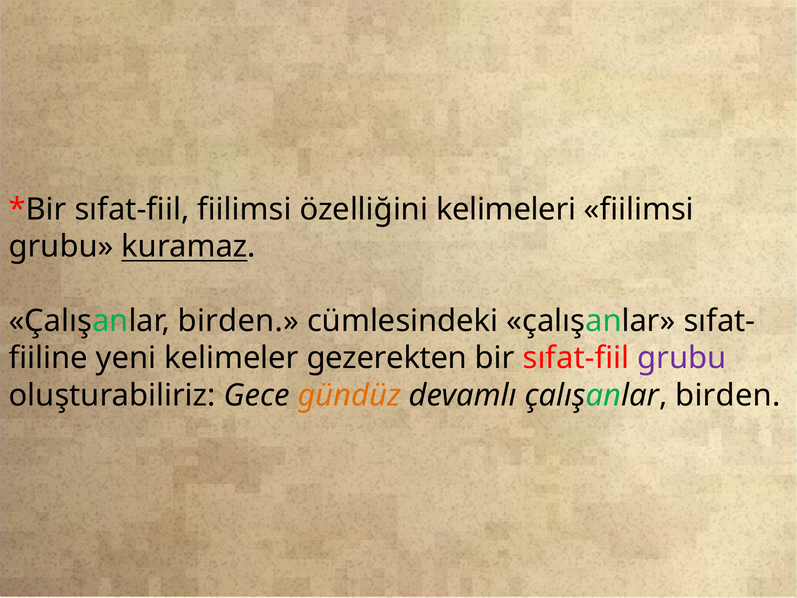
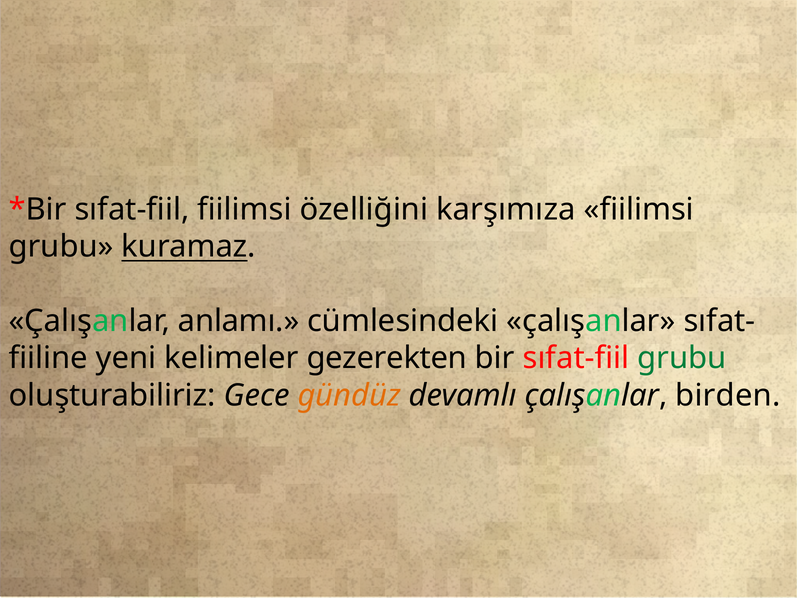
kelimeleri: kelimeleri -> karşımıza (506, 209)
birden: birden -> anlamı (239, 321)
grubu colour: purple -> green (682, 358)
